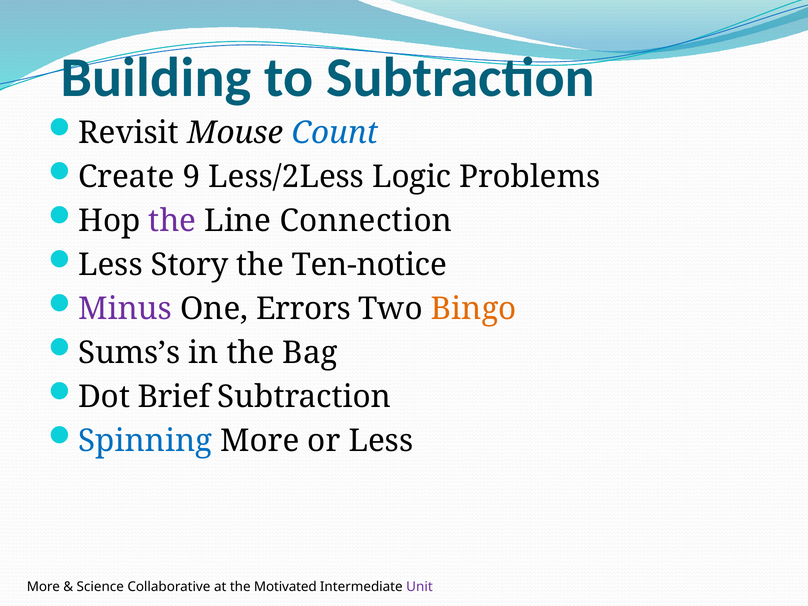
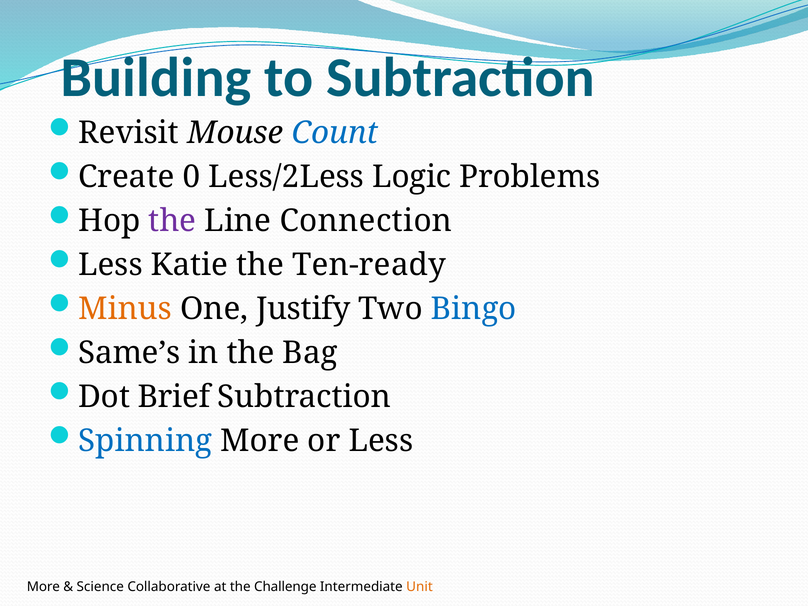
9: 9 -> 0 (191, 177)
Story: Story -> Katie (190, 265)
Ten-notice: Ten-notice -> Ten-ready (369, 265)
Minus colour: purple -> orange (125, 309)
Errors: Errors -> Justify (303, 309)
Bingo colour: orange -> blue (474, 309)
Sums’s: Sums’s -> Same’s (129, 353)
Motivated: Motivated -> Challenge (285, 587)
Unit colour: purple -> orange (419, 587)
